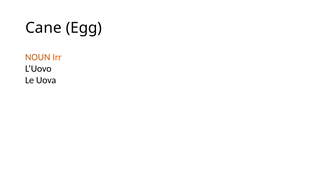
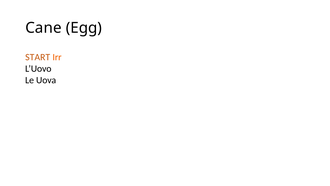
NOUN: NOUN -> START (38, 57)
